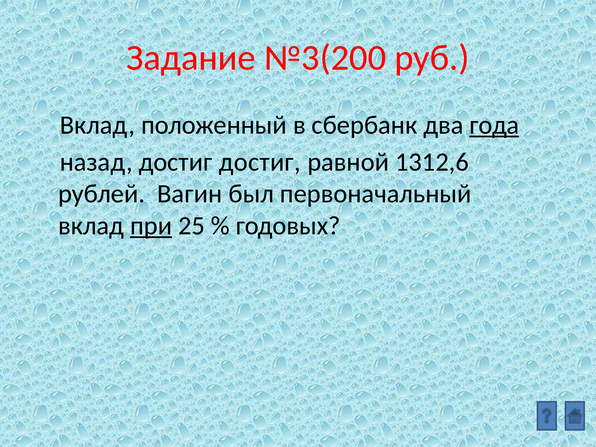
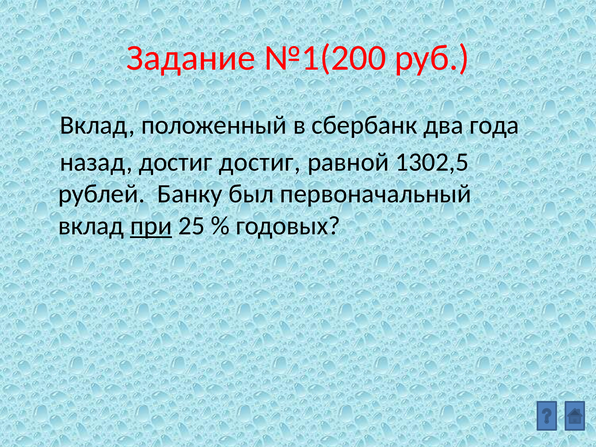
№3(200: №3(200 -> №1(200 (325, 58)
года underline: present -> none (494, 125)
1312,6: 1312,6 -> 1302,5 (432, 162)
Вагин: Вагин -> Банку (190, 194)
